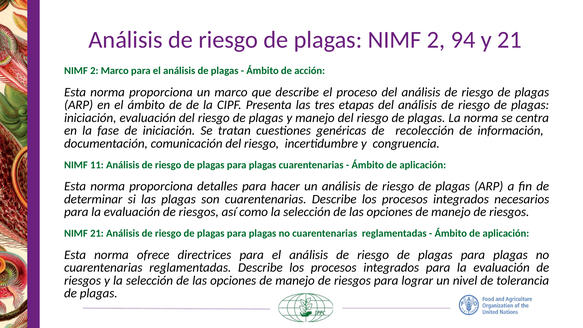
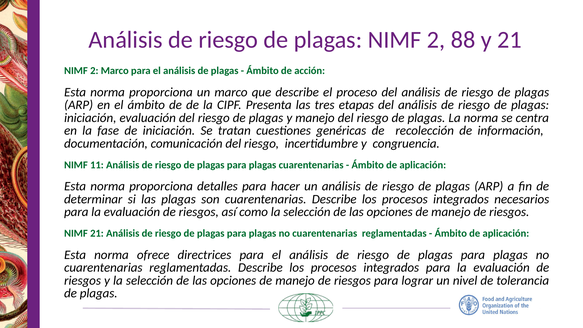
94: 94 -> 88 (463, 40)
